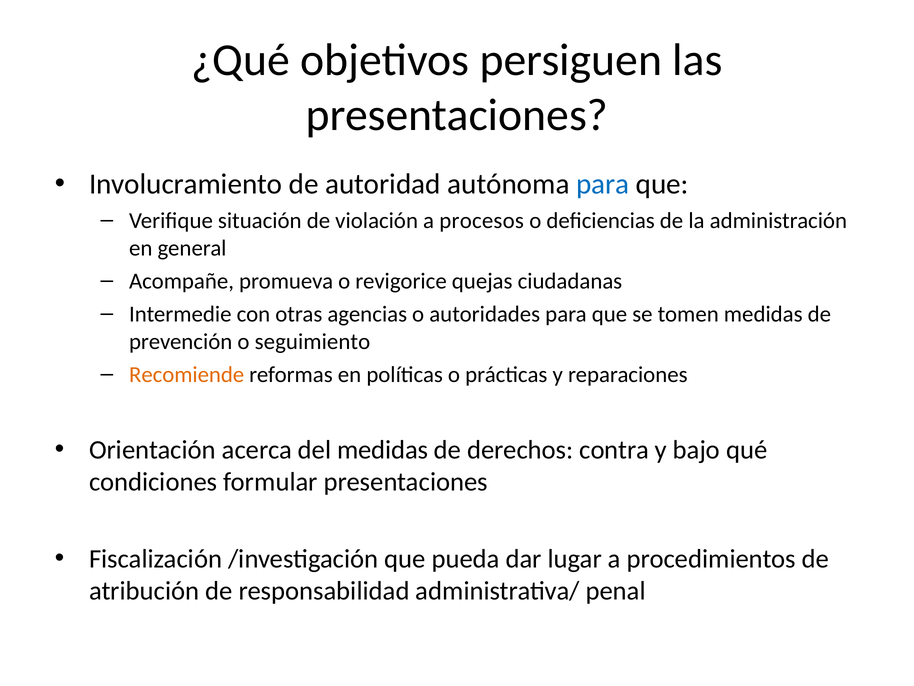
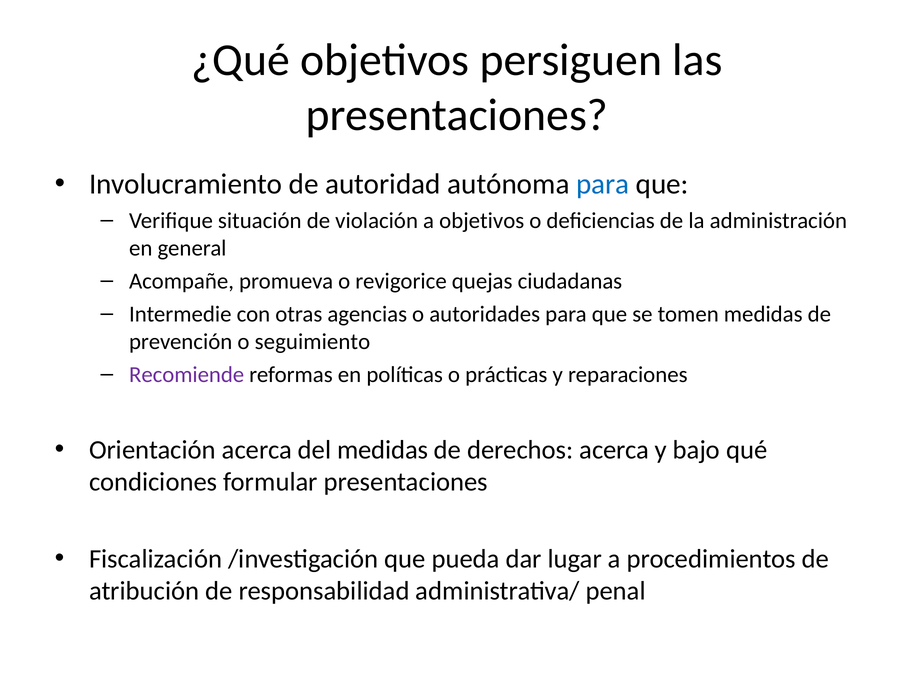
a procesos: procesos -> objetivos (482, 220)
Recomiende colour: orange -> purple (187, 374)
derechos contra: contra -> acerca (614, 449)
